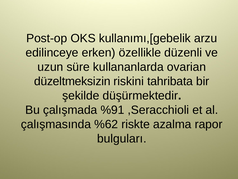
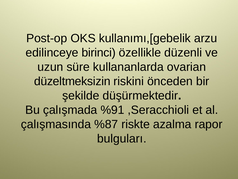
erken: erken -> birinci (99, 52)
tahribata: tahribata -> önceden (170, 81)
%62: %62 -> %87 (106, 124)
